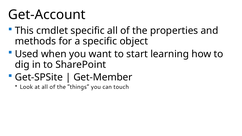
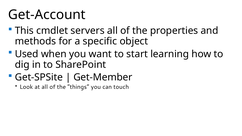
cmdlet specific: specific -> servers (88, 31)
